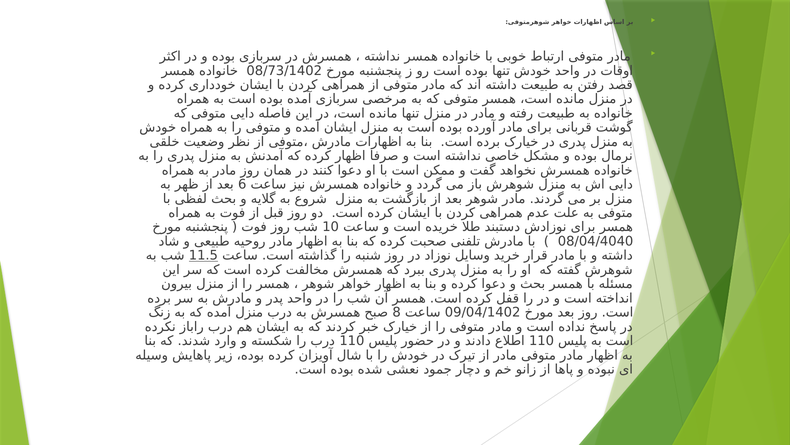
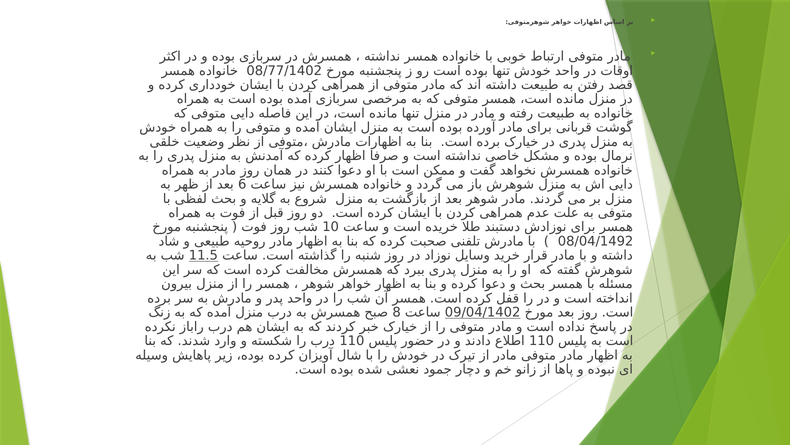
08/73/1402: 08/73/1402 -> 08/77/1402 (284, 71)
08/04/4040: 08/04/4040 -> 08/04/1492 (596, 241)
09/04/1402 underline: none -> present (483, 312)
